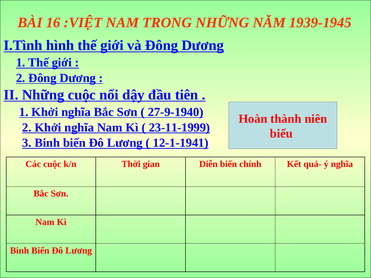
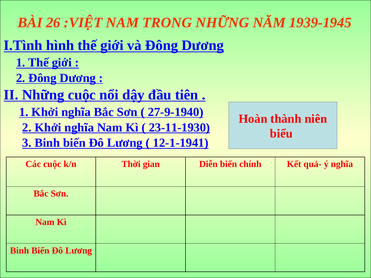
16: 16 -> 26 (53, 23)
23-11-1999: 23-11-1999 -> 23-11-1930 (179, 128)
